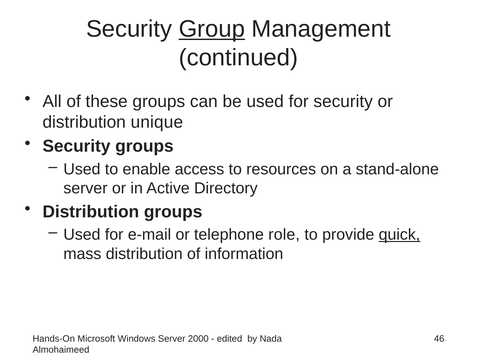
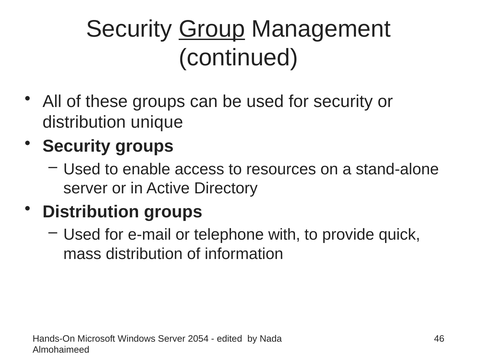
role: role -> with (284, 235)
quick underline: present -> none (399, 235)
2000: 2000 -> 2054 (198, 339)
